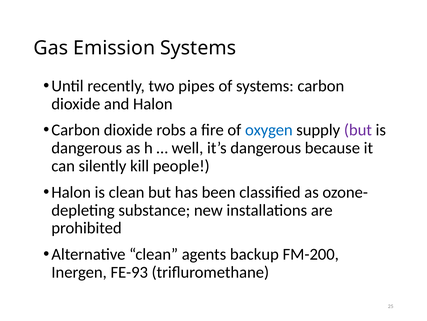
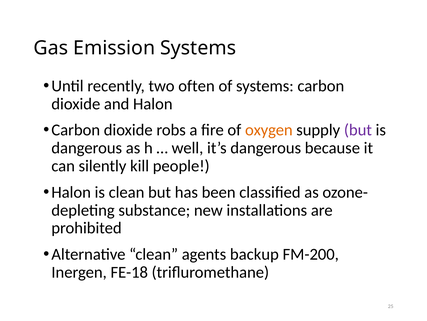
pipes: pipes -> often (197, 86)
oxygen colour: blue -> orange (269, 130)
FE-93: FE-93 -> FE-18 (129, 272)
